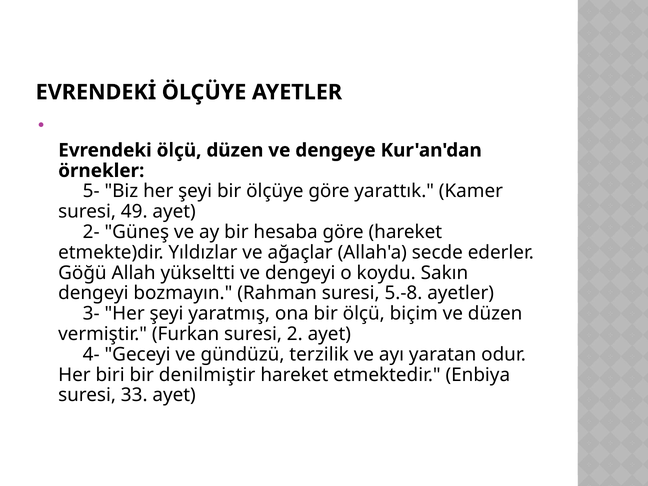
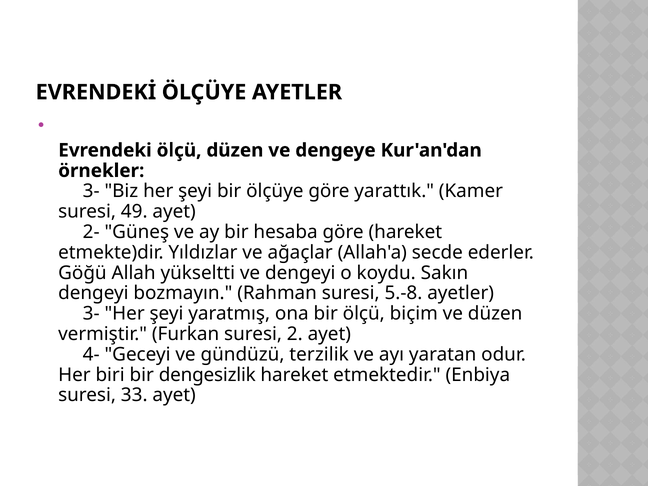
5-: 5- -> 3- (91, 191)
denilmiştir: denilmiştir -> dengesizlik (207, 375)
